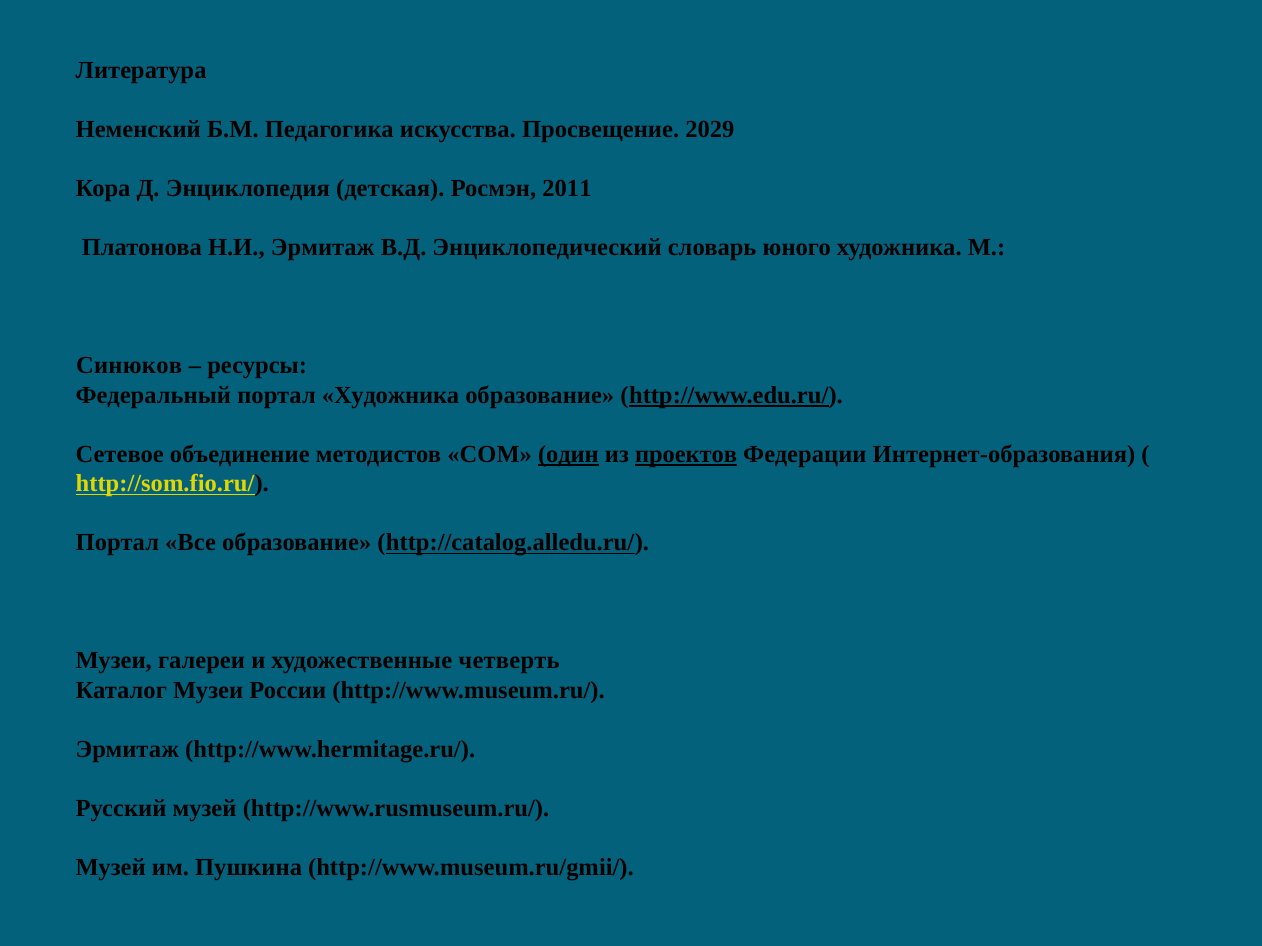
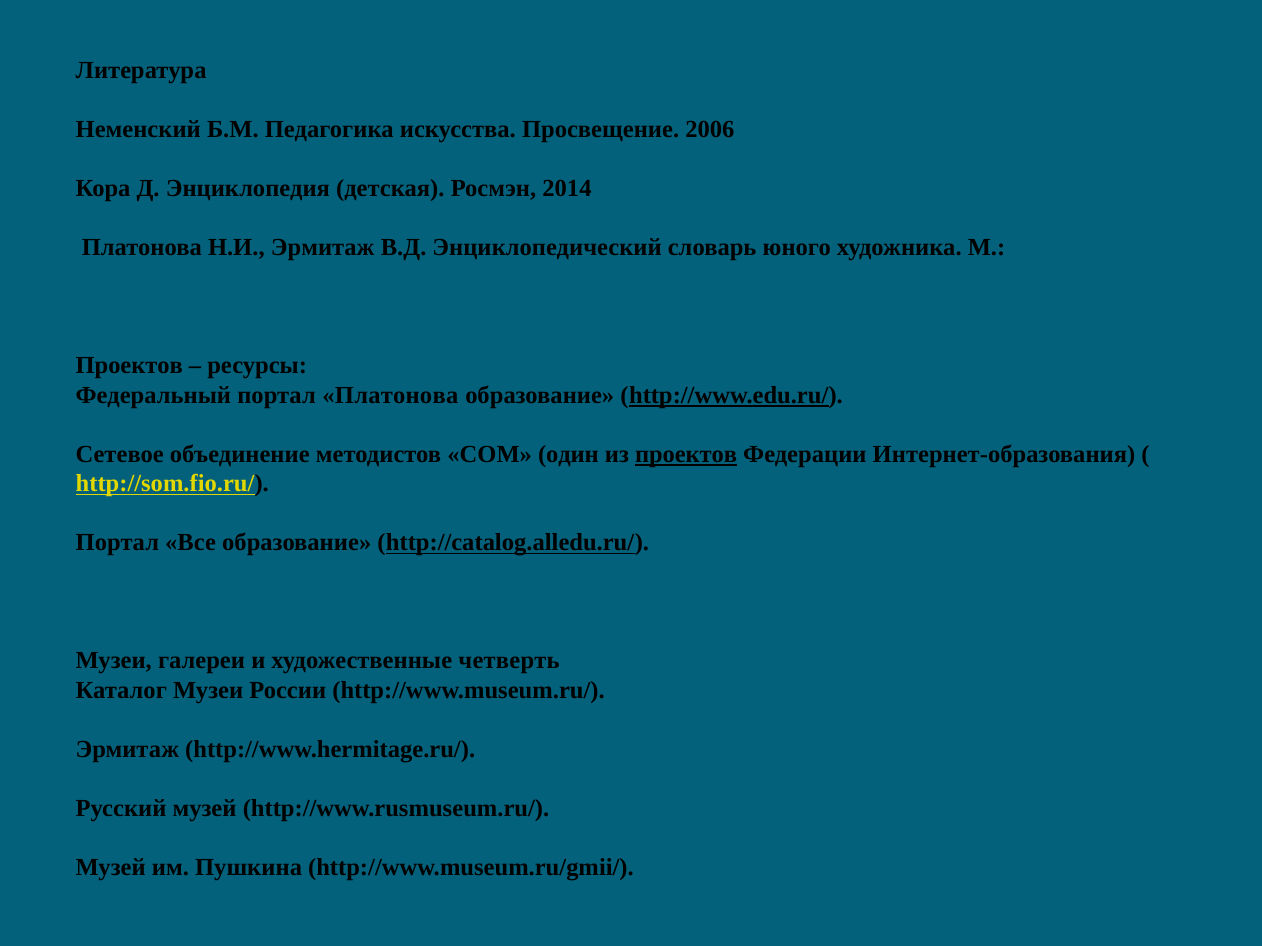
2029: 2029 -> 2006 (710, 130)
2011: 2011 -> 2014 (567, 189)
Синюков: Синюков -> Проектов (129, 366)
портал Художника: Художника -> Платонова (390, 395)
один underline: present -> none (568, 455)
